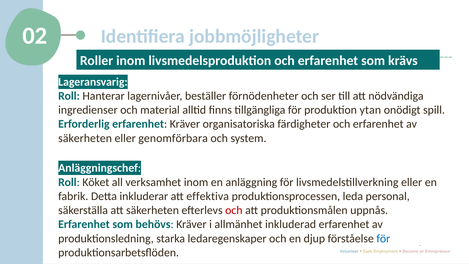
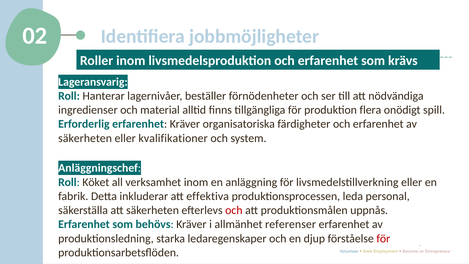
ytan: ytan -> flera (370, 110)
genomförbara: genomförbara -> kvalifikationer (173, 138)
inkluderad: inkluderad -> referenser (291, 224)
för colour: blue -> red (383, 238)
